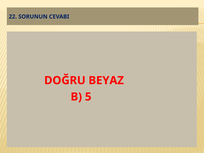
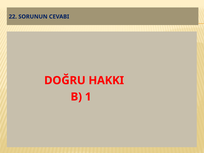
BEYAZ: BEYAZ -> HAKKI (106, 80)
5: 5 -> 1 (88, 97)
